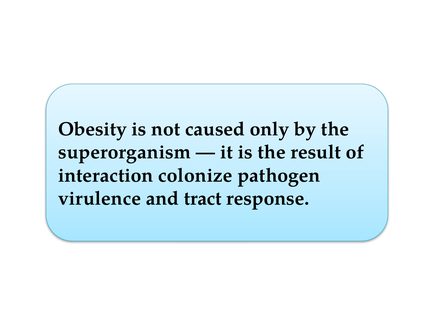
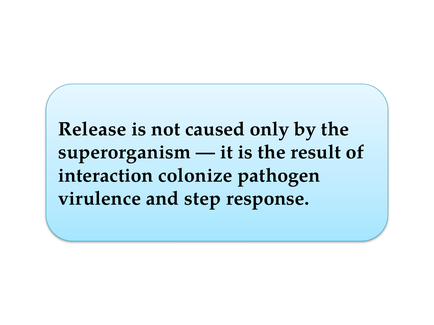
Obesity: Obesity -> Release (92, 129)
tract: tract -> step (203, 199)
